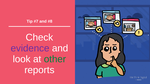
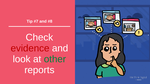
evidence colour: purple -> red (30, 48)
